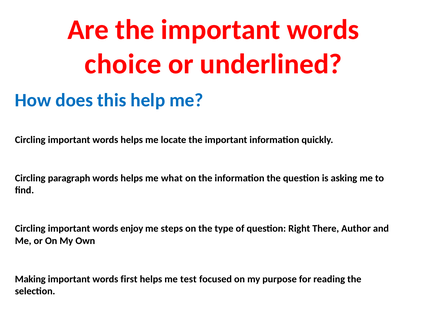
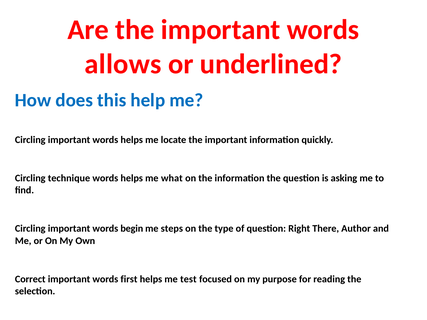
choice: choice -> allows (123, 64)
paragraph: paragraph -> technique (69, 178)
enjoy: enjoy -> begin (132, 229)
Making: Making -> Correct (30, 279)
